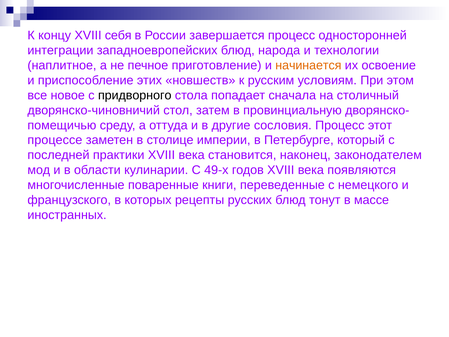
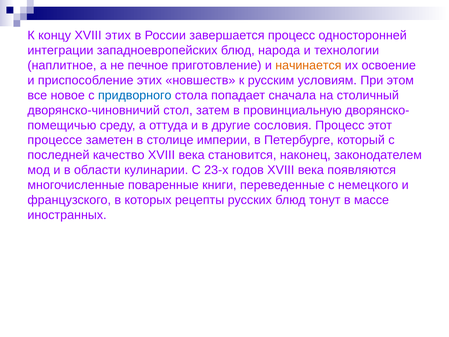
XVIII себя: себя -> этих (118, 35)
придворного colour: black -> blue (135, 95)
практики: практики -> качество (119, 155)
49-х: 49-х -> 23-х (216, 170)
